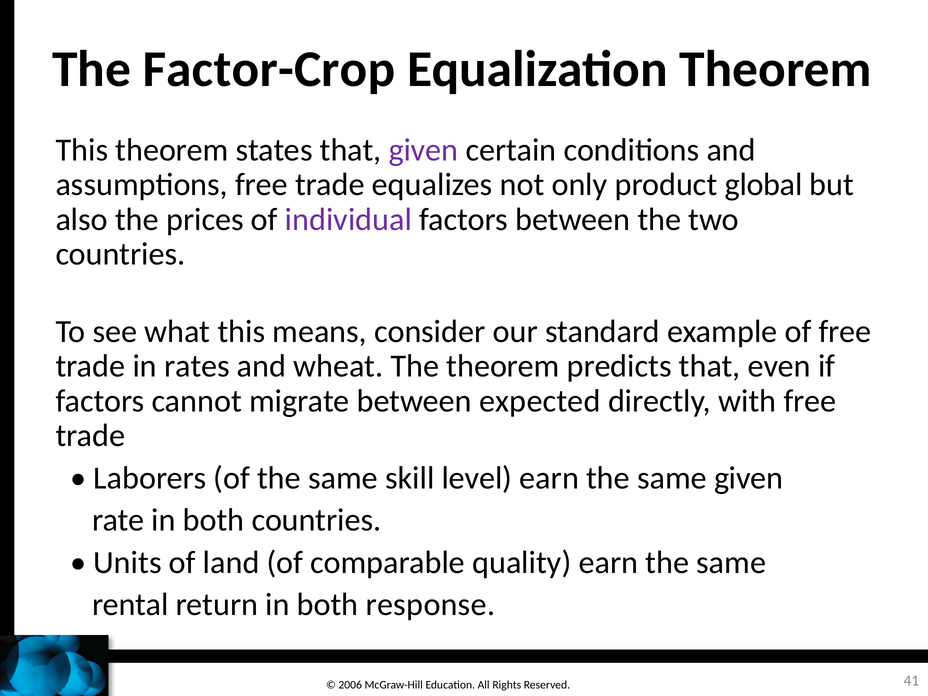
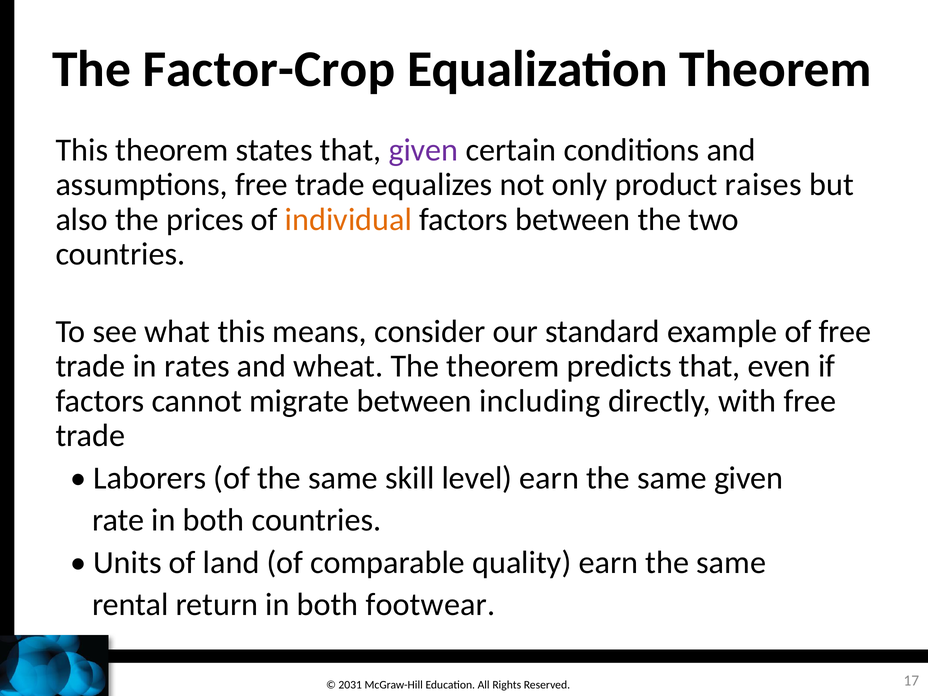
global: global -> raises (763, 185)
individual colour: purple -> orange (348, 220)
expected: expected -> including (540, 401)
response: response -> footwear (431, 605)
2006: 2006 -> 2031 (350, 685)
41: 41 -> 17 (911, 681)
